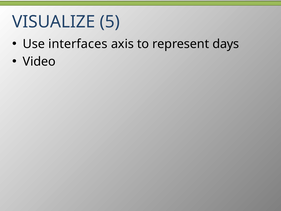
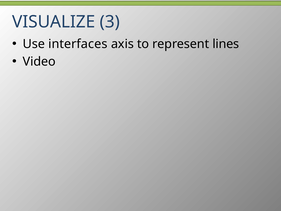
5: 5 -> 3 (110, 22)
days: days -> lines (226, 44)
